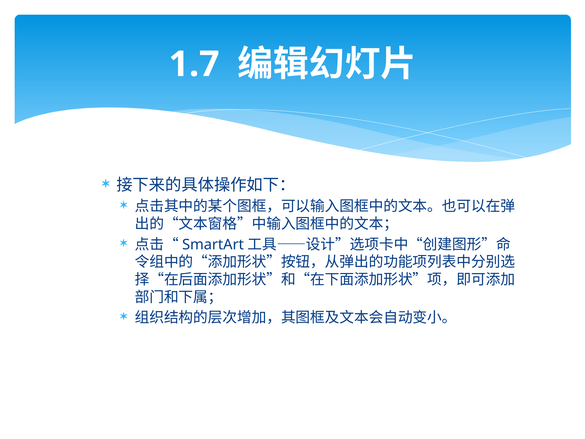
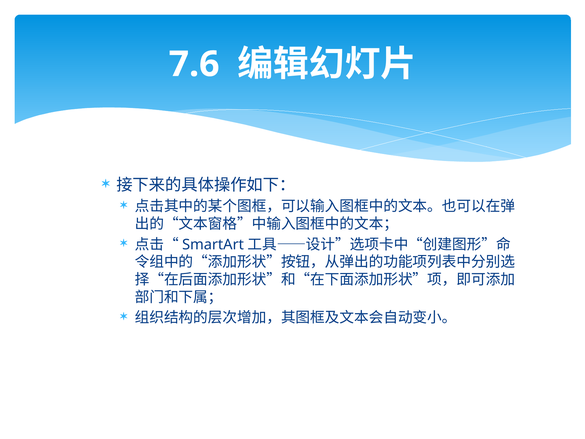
1.7: 1.7 -> 7.6 (194, 64)
